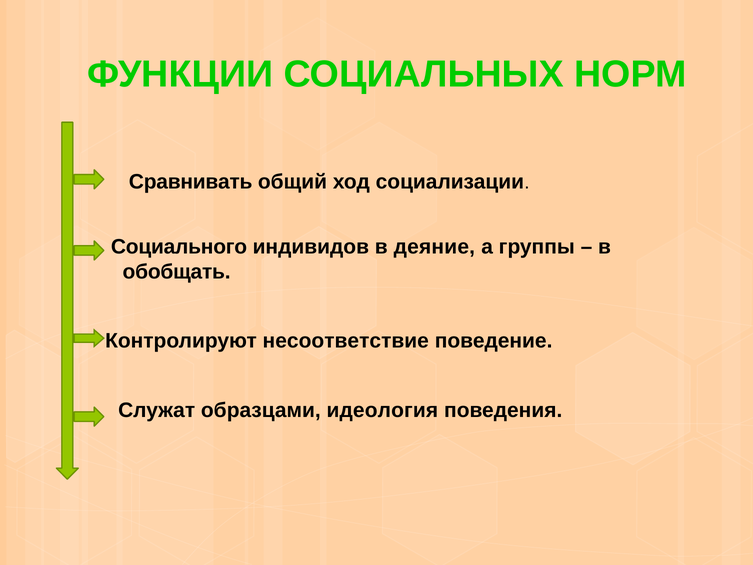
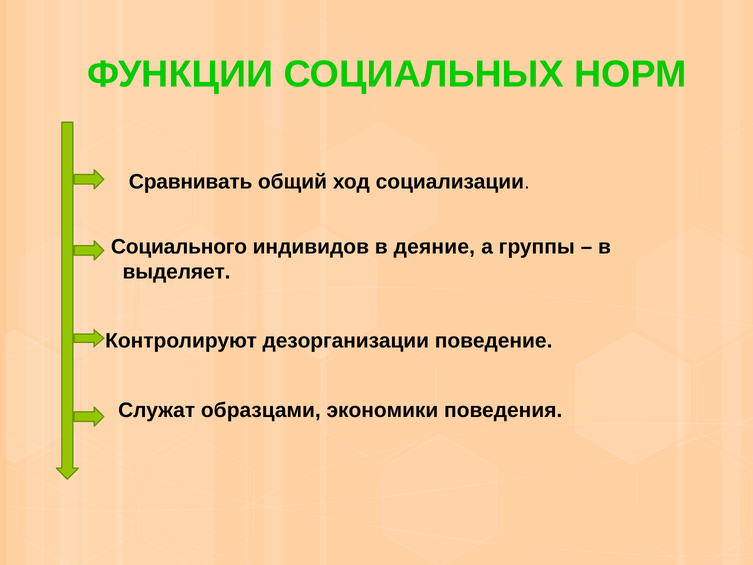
обобщать: обобщать -> выделяет (177, 272)
несоответствие: несоответствие -> дезорганизации (346, 341)
идеология: идеология -> экономики (382, 410)
